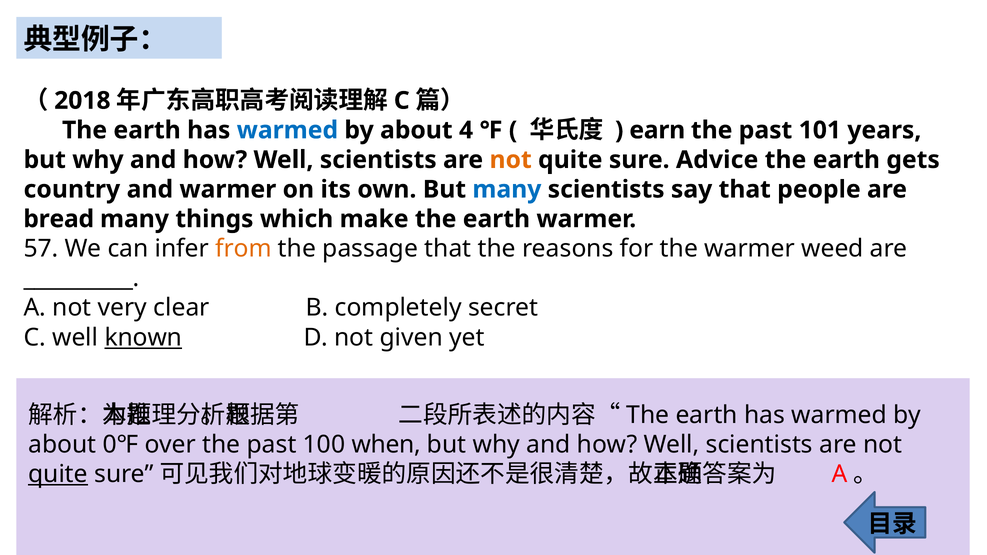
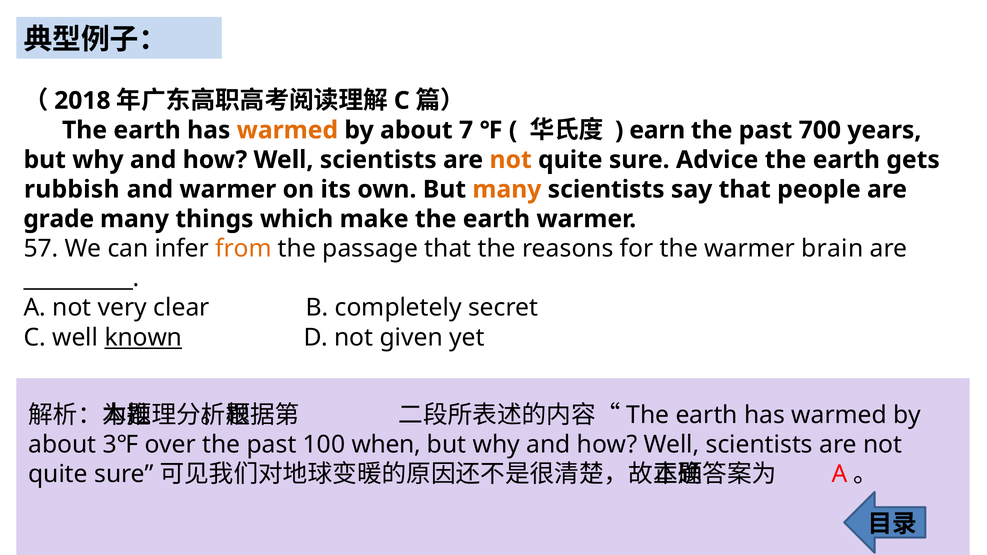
warmed colour: blue -> orange (287, 130)
4: 4 -> 7 (466, 130)
101: 101 -> 700 (820, 130)
country: country -> rubbish (72, 189)
many colour: blue -> orange (507, 189)
bread: bread -> grade (59, 219)
weed: weed -> brain (832, 249)
0℉: 0℉ -> 3℉ (121, 445)
quite underline: present -> none (58, 474)
